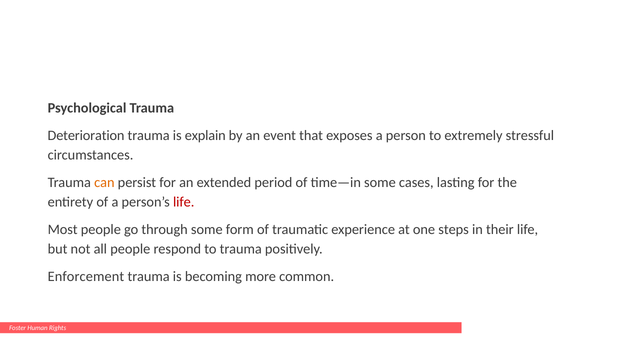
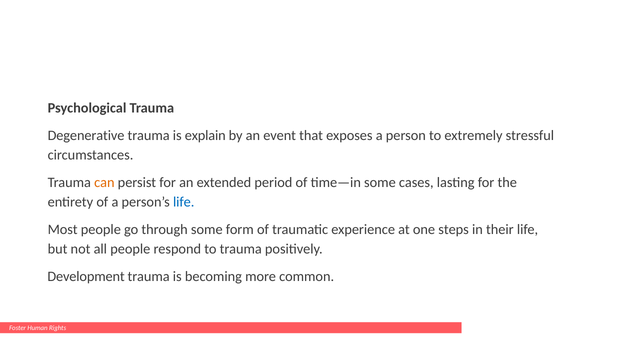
Deterioration: Deterioration -> Degenerative (86, 135)
life colour: red -> blue (184, 202)
Enforcement: Enforcement -> Development (86, 276)
